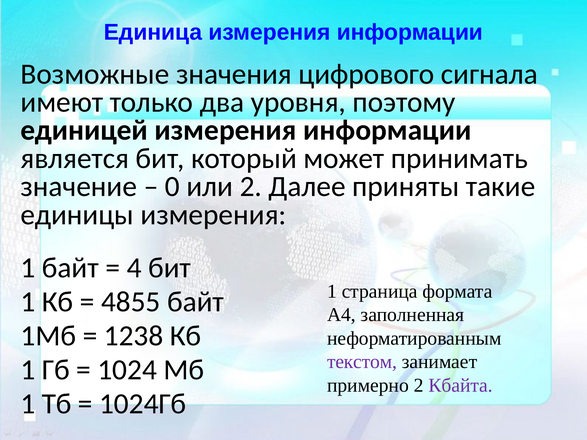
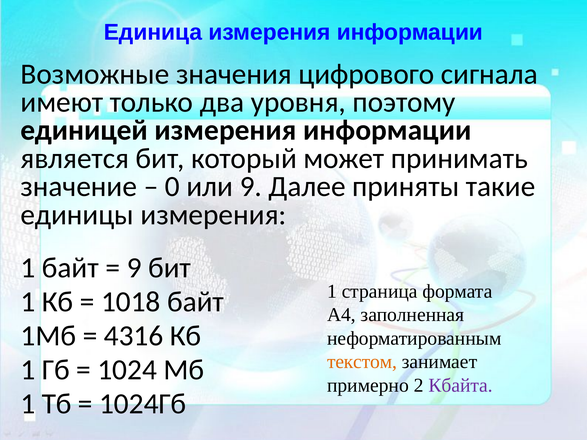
или 2: 2 -> 9 (251, 187)
4: 4 -> 9 (134, 268)
4855: 4855 -> 1018 (131, 302)
1238: 1238 -> 4316 (134, 336)
текстом colour: purple -> orange (362, 362)
